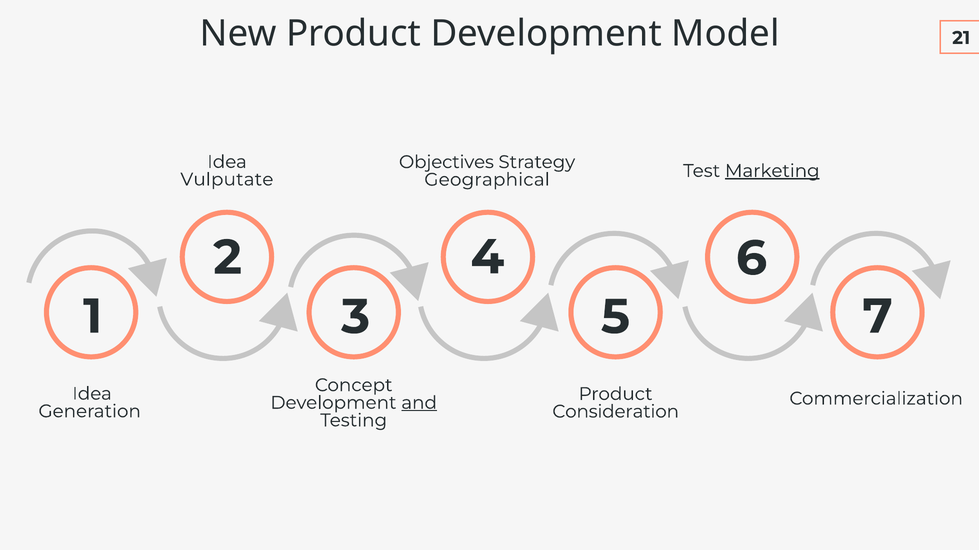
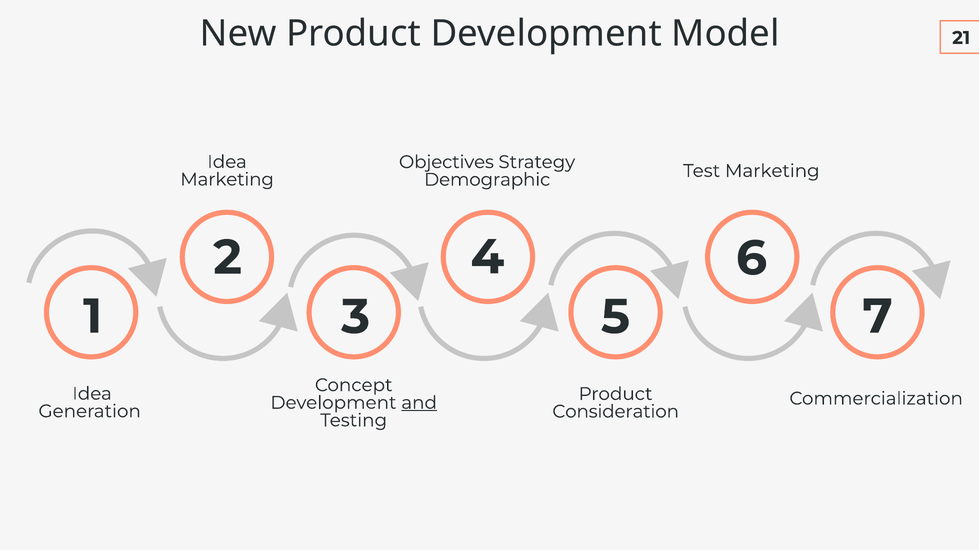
Marketing underline: present -> none (772, 171)
Vulputate: Vulputate -> Marketing (227, 180)
Geographical: Geographical -> Demographic (487, 180)
